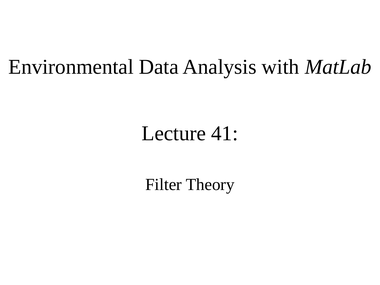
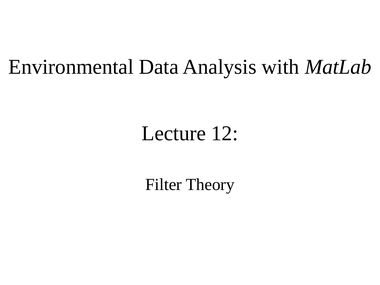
41: 41 -> 12 (225, 133)
